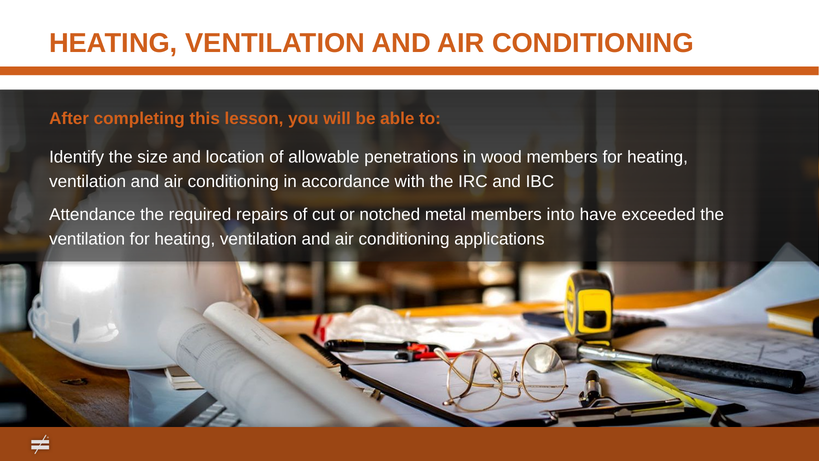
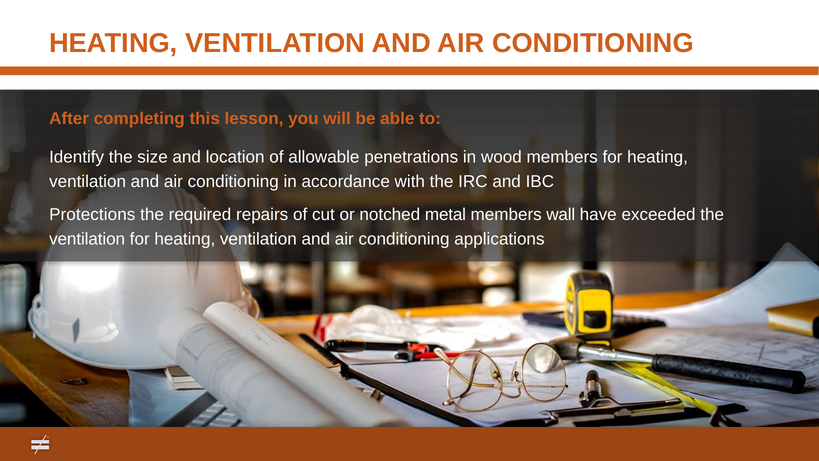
Attendance: Attendance -> Protections (92, 215)
into: into -> wall (561, 215)
